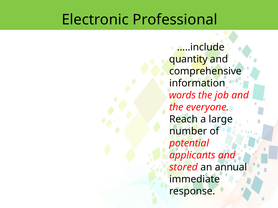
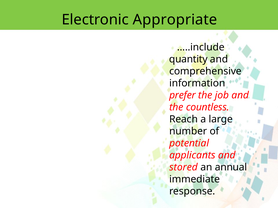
Professional: Professional -> Appropriate (175, 20)
words: words -> prefer (182, 95)
everyone: everyone -> countless (208, 107)
